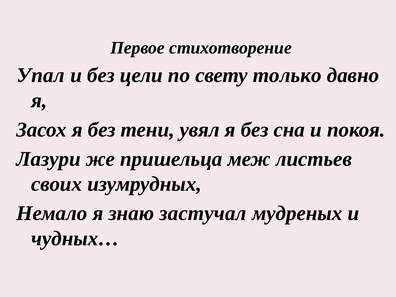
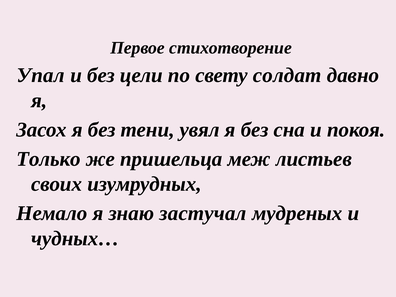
только: только -> солдат (287, 75)
Лазури: Лазури -> Только (49, 159)
